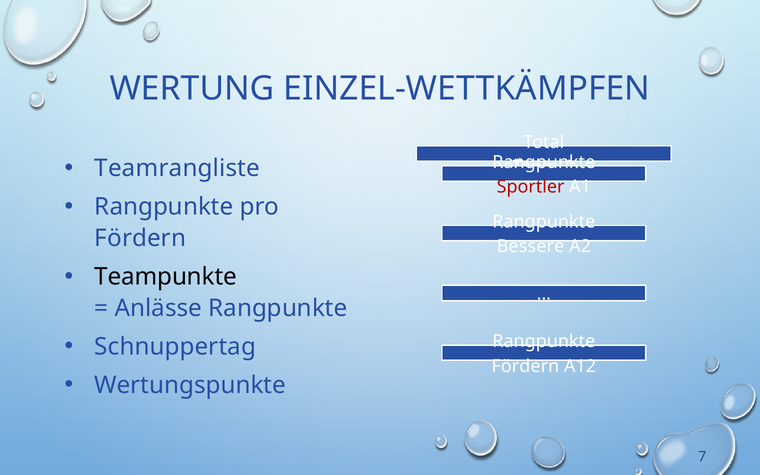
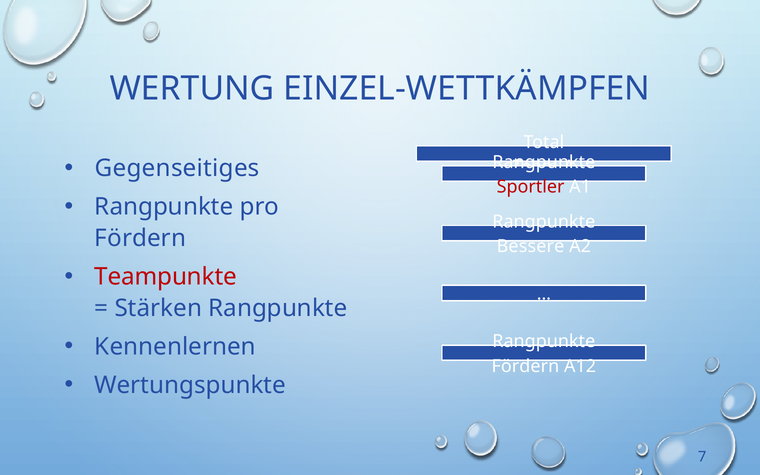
Teamrangliste: Teamrangliste -> Gegenseitiges (177, 168)
Teampunkte colour: black -> red (166, 277)
Anlässe: Anlässe -> Stärken (158, 308)
Schnuppertag: Schnuppertag -> Kennenlernen (175, 347)
